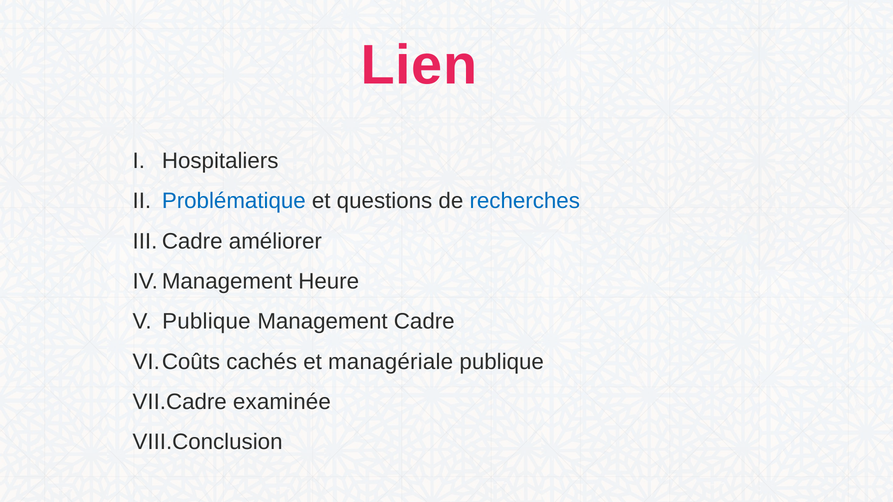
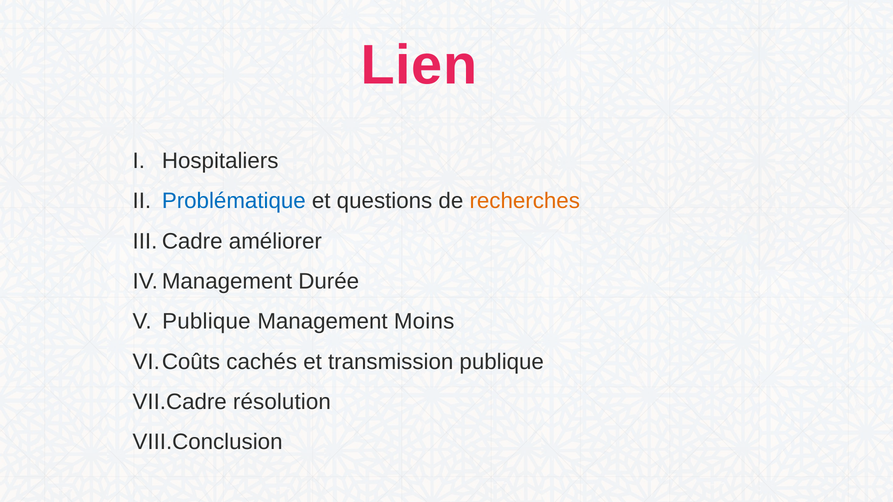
recherches colour: blue -> orange (525, 201)
Heure: Heure -> Durée (329, 281)
Cadre: Cadre -> Moins (424, 322)
managériale: managériale -> transmission (391, 362)
examinée: examinée -> résolution (282, 402)
